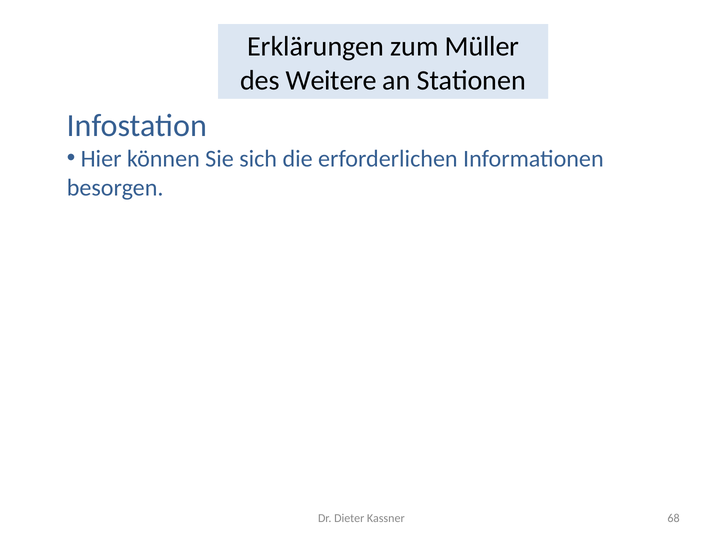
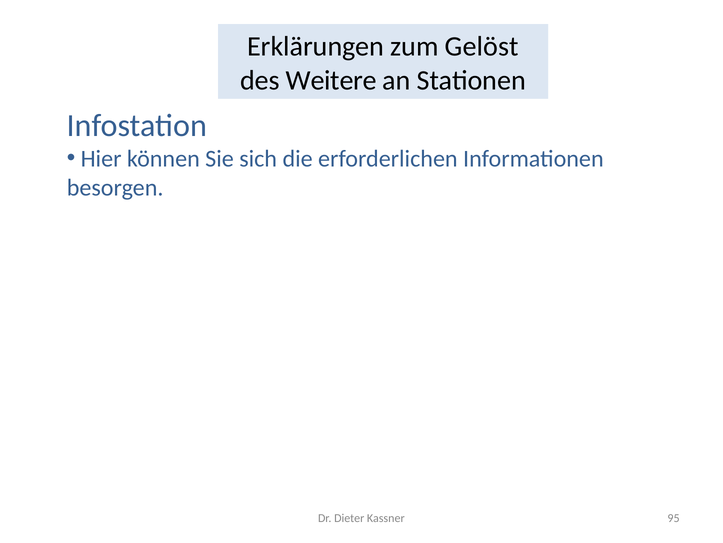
Müller: Müller -> Gelöst (482, 46)
68: 68 -> 95 (674, 518)
